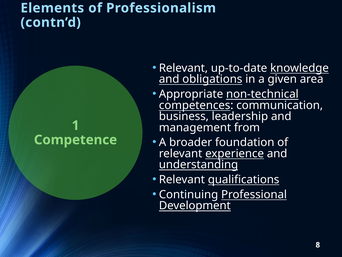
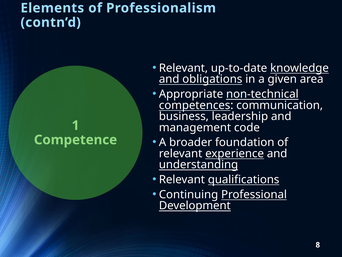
from: from -> code (247, 127)
